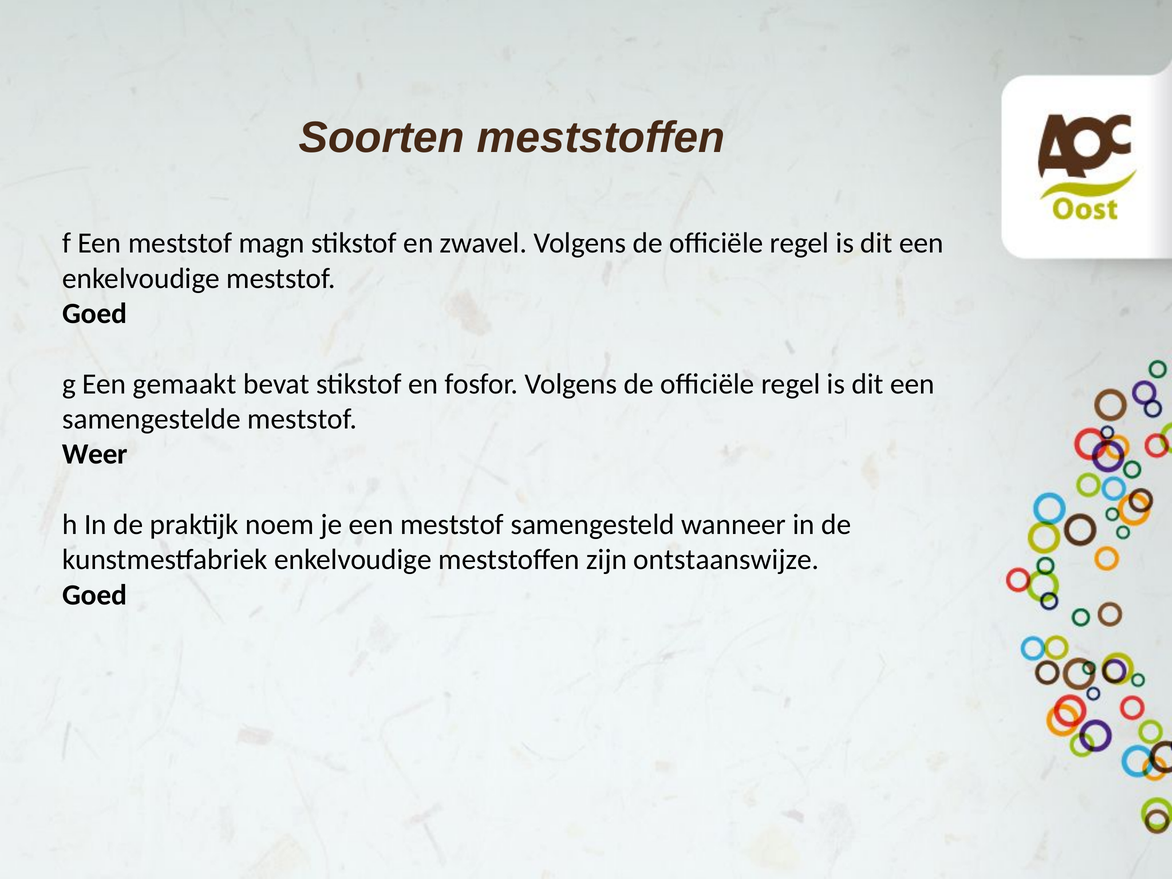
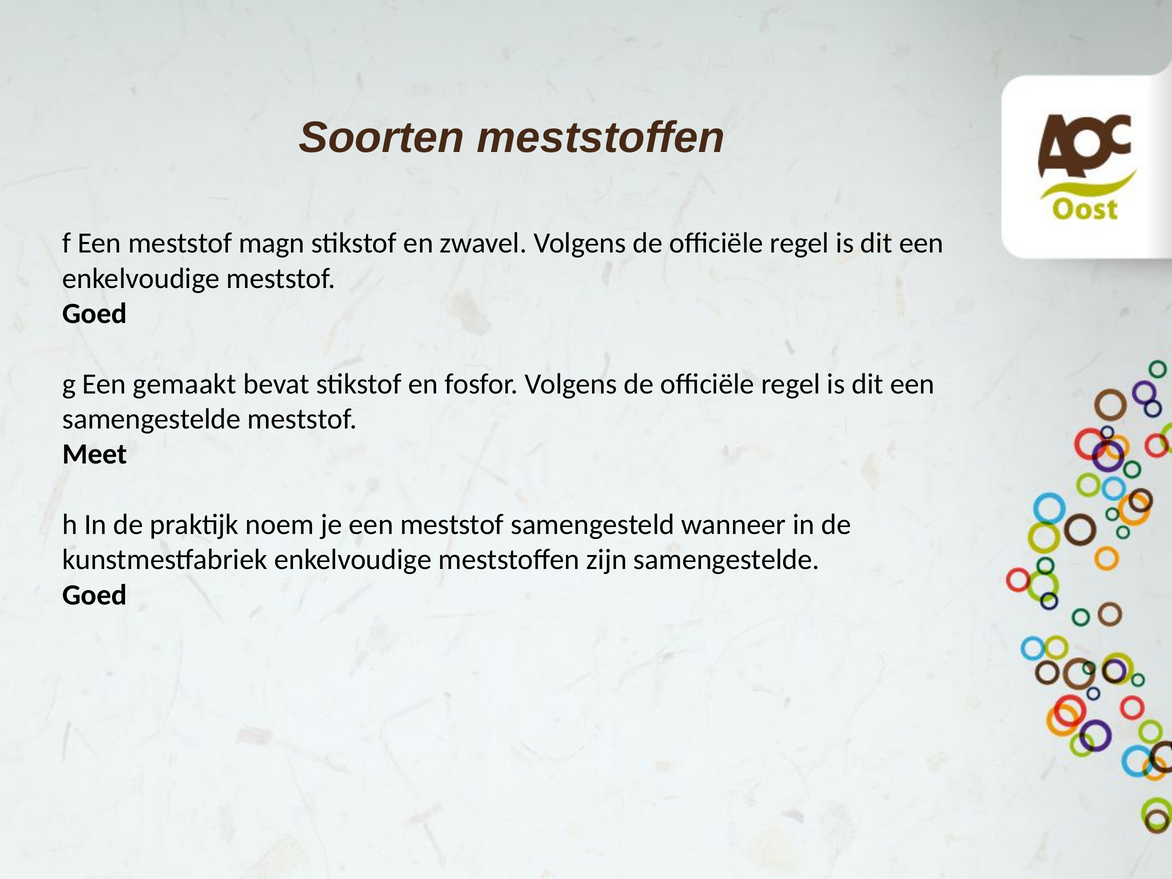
Weer: Weer -> Meet (95, 454)
zijn ontstaanswijze: ontstaanswijze -> samengestelde (726, 560)
